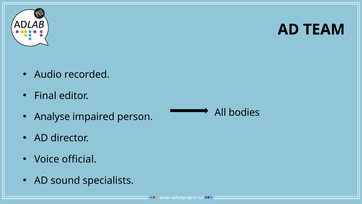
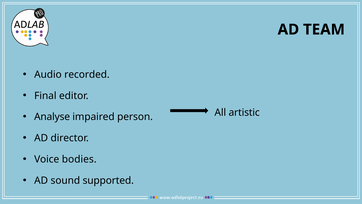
bodies: bodies -> artistic (244, 112)
official: official -> bodies (79, 159)
specialists: specialists -> supported (108, 180)
